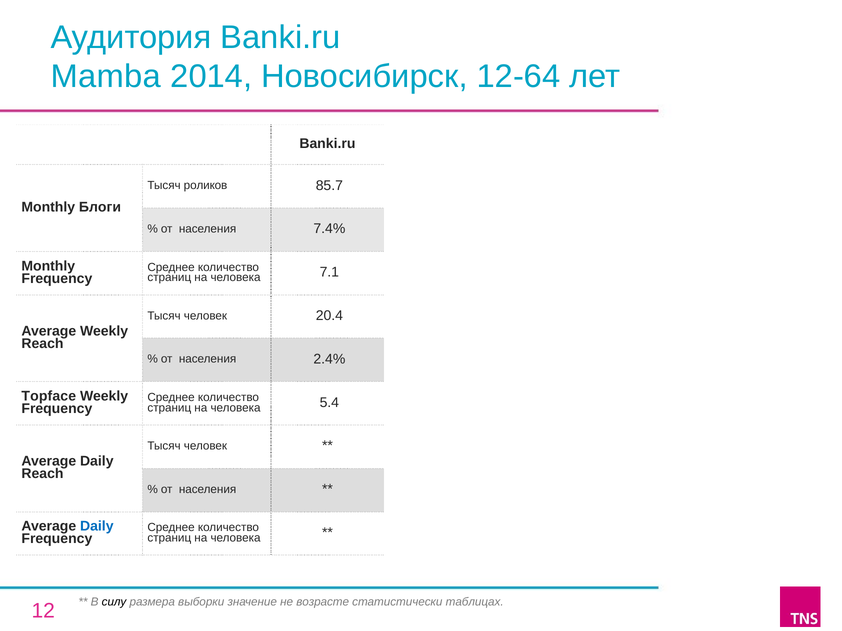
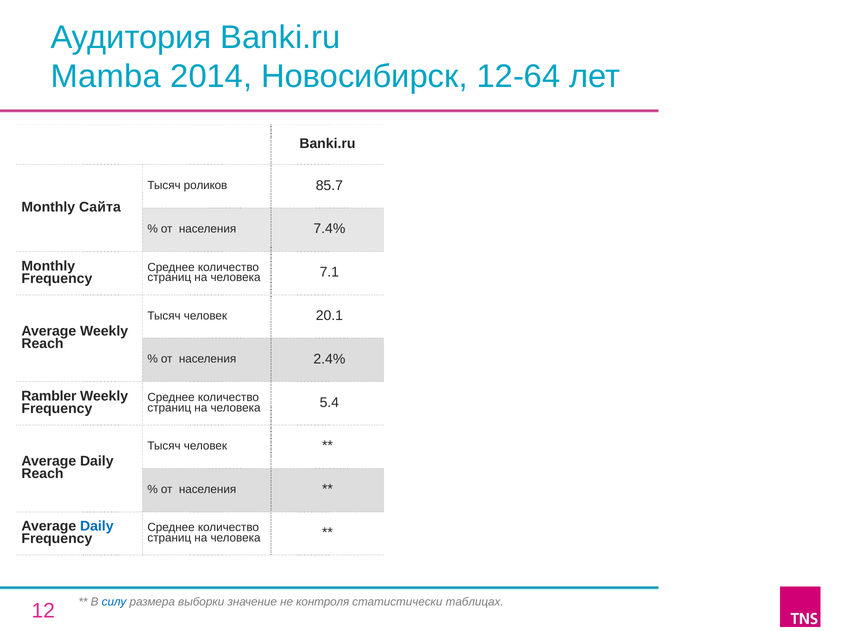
Блоги: Блоги -> Сайта (100, 207)
20.4: 20.4 -> 20.1 (329, 316)
Topface: Topface -> Rambler (49, 396)
силу colour: black -> blue (114, 603)
возрасте: возрасте -> контроля (323, 603)
